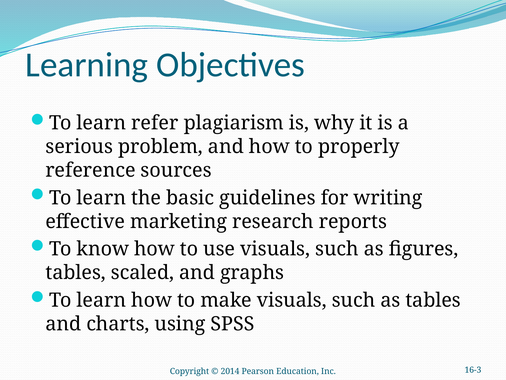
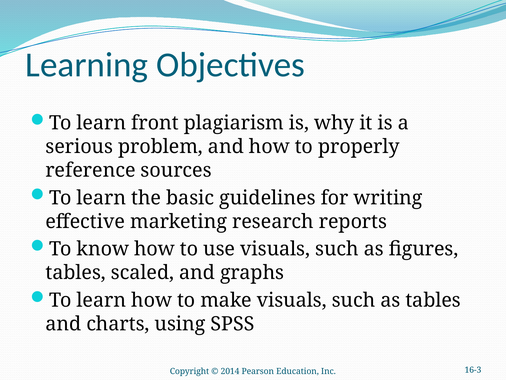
refer: refer -> front (155, 123)
